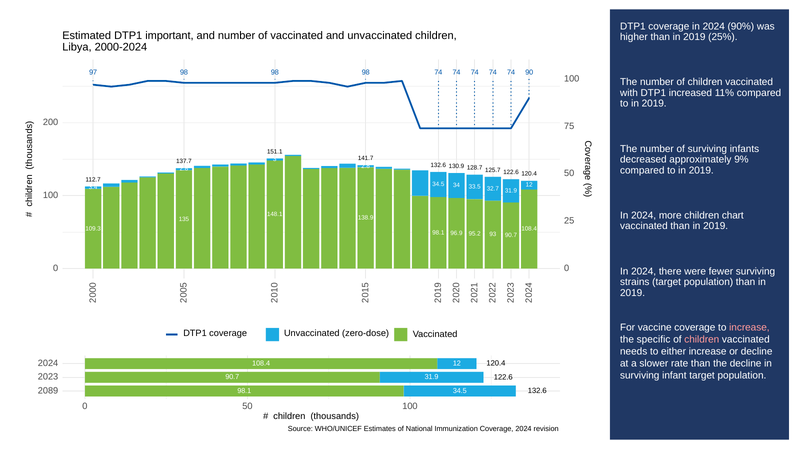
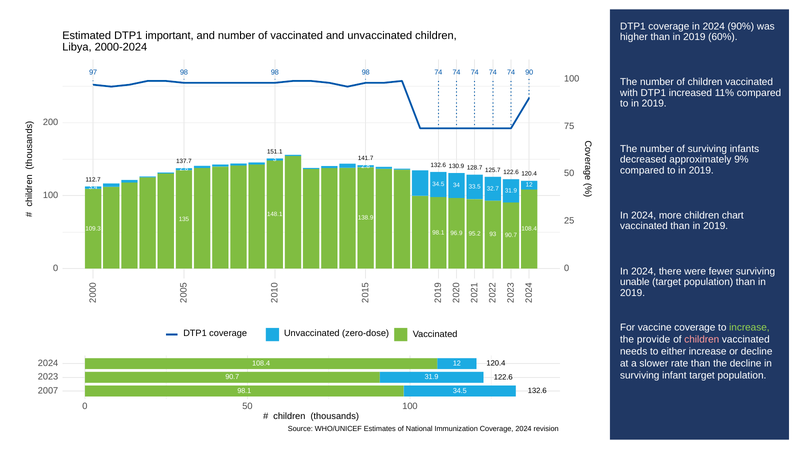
25%: 25% -> 60% (723, 37)
strains: strains -> unable (635, 282)
increase colour: pink -> light green (749, 328)
specific: specific -> provide (654, 340)
2089: 2089 -> 2007 (48, 391)
